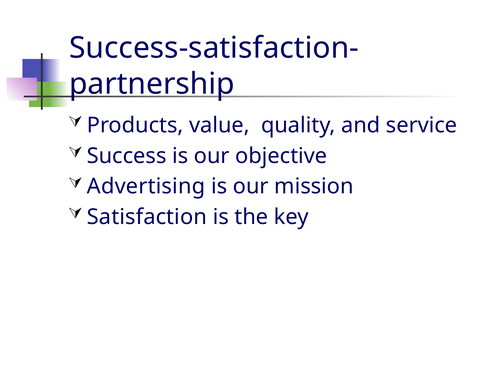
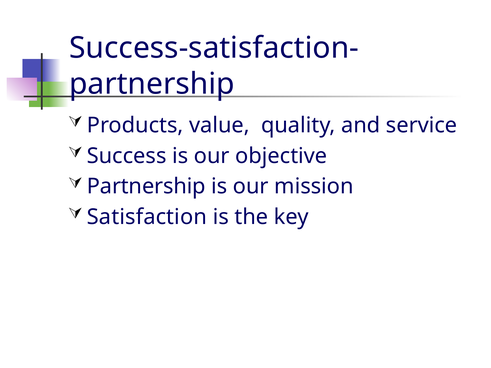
Advertising: Advertising -> Partnership (146, 187)
